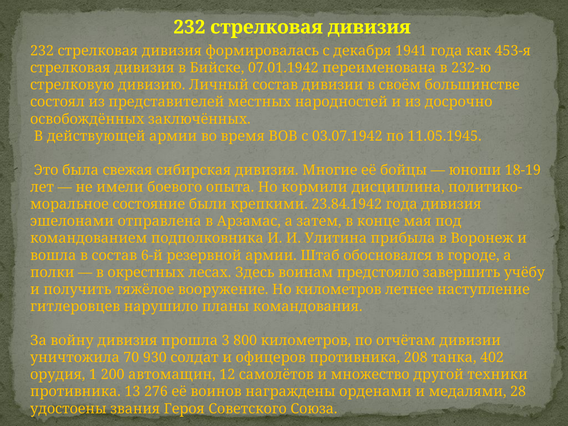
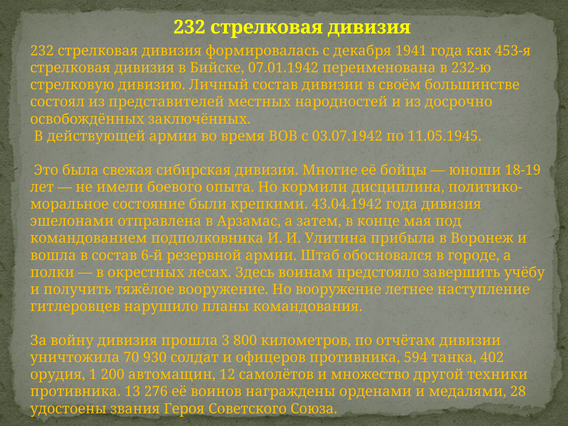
23.84.1942: 23.84.1942 -> 43.04.1942 (347, 204)
Но километров: километров -> вооружение (338, 289)
208: 208 -> 594 (416, 358)
